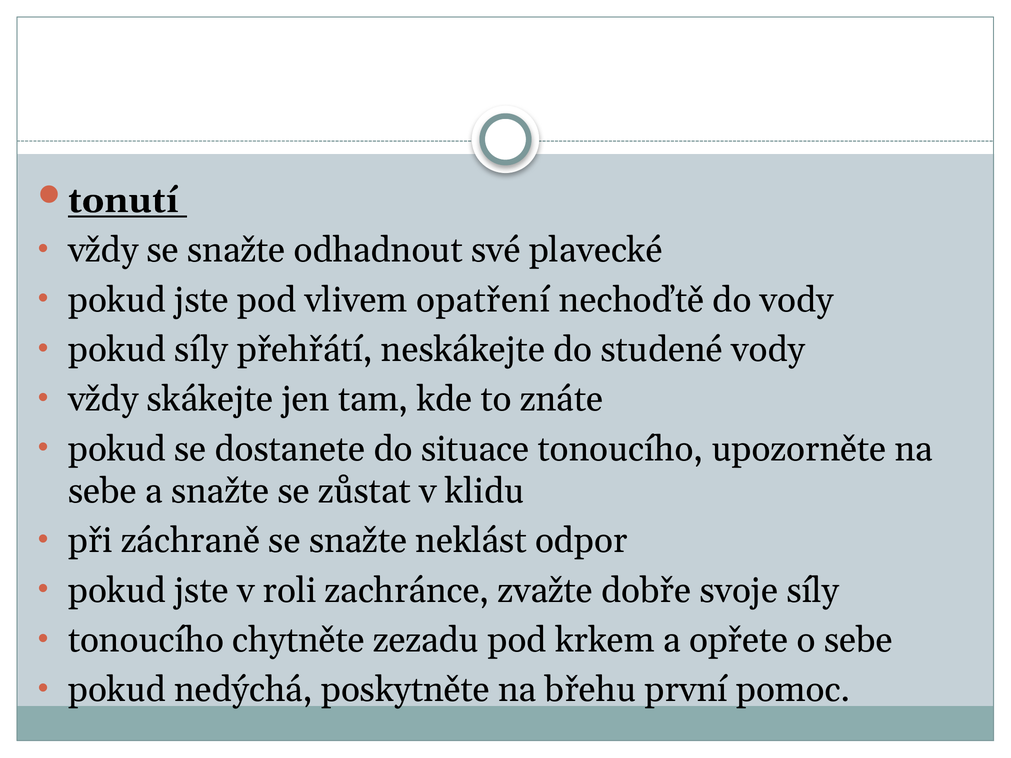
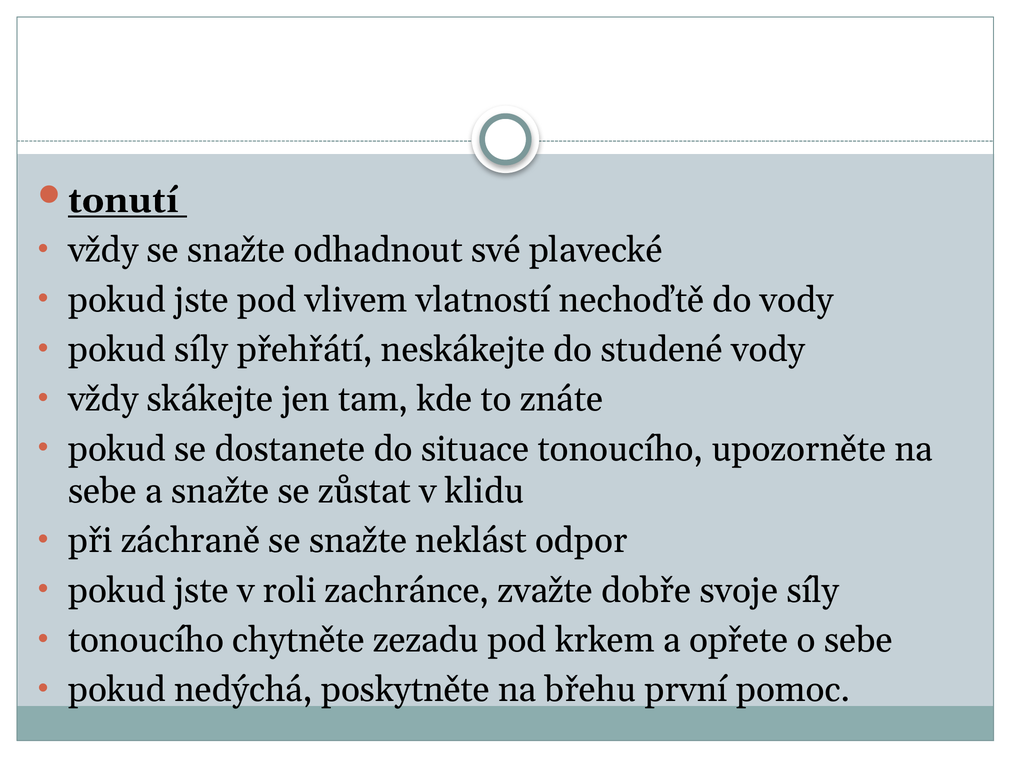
opatření: opatření -> vlatností (483, 300)
